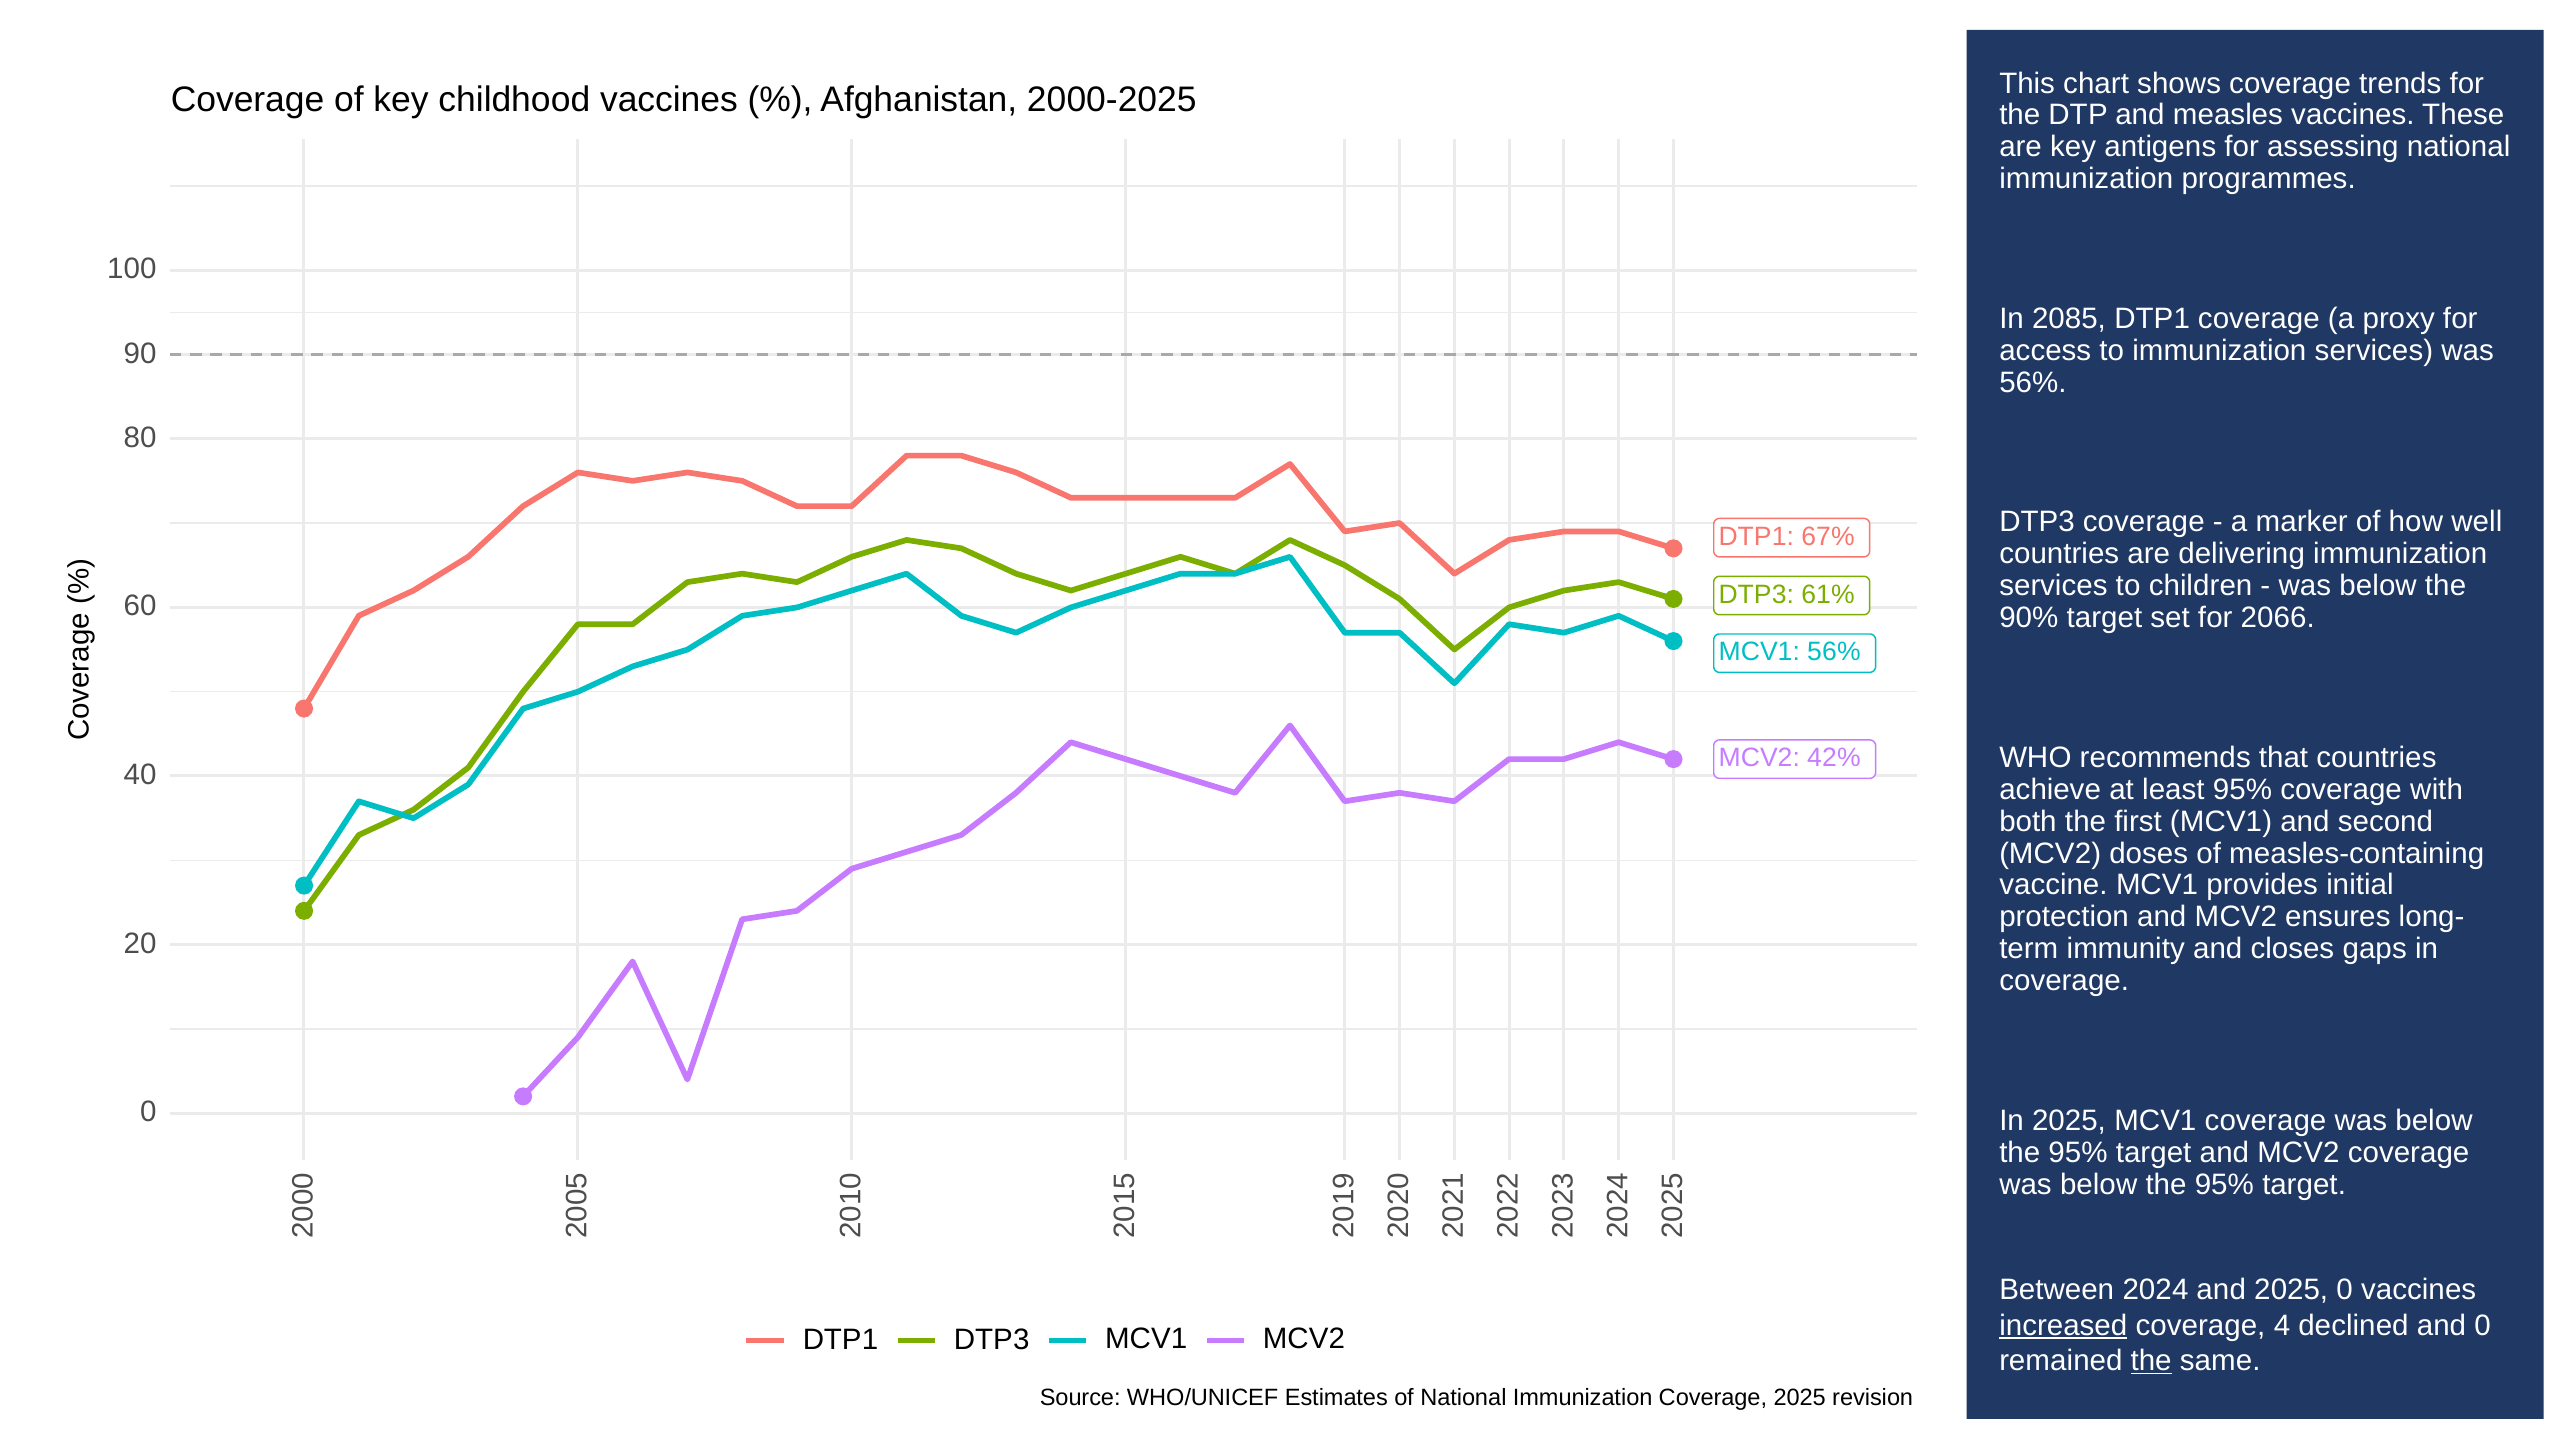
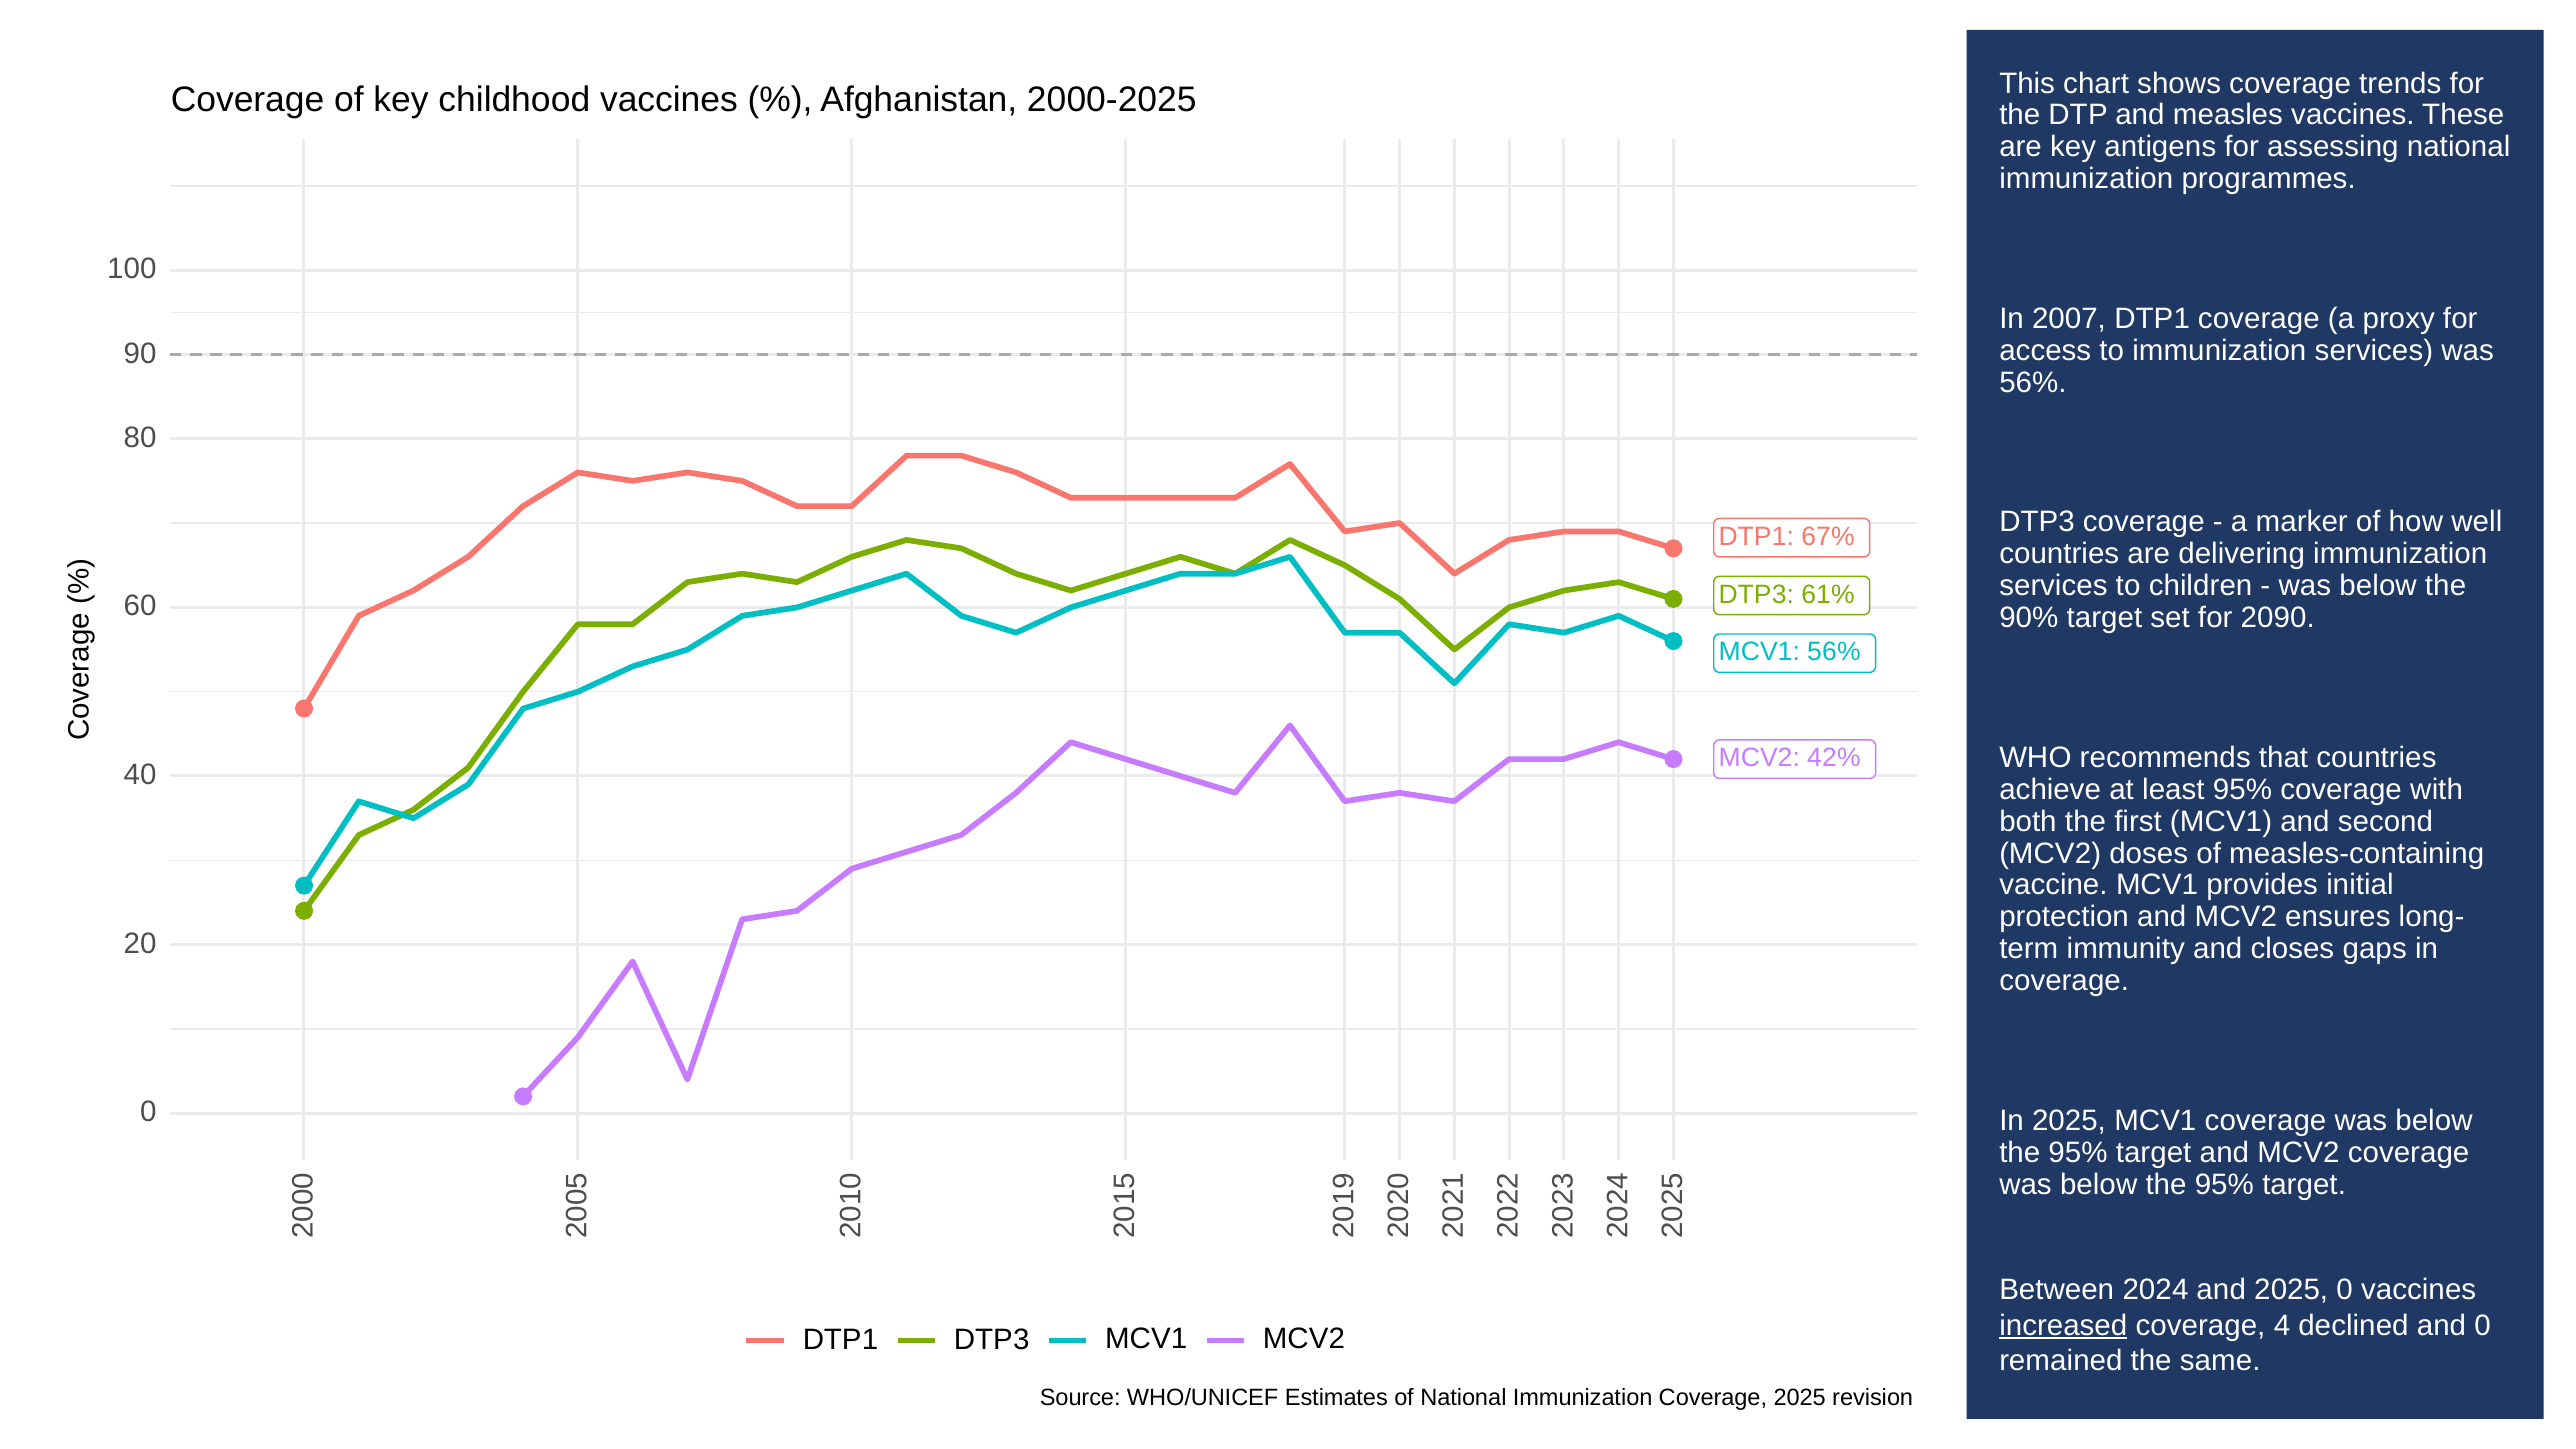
2085: 2085 -> 2007 (2069, 319)
2066: 2066 -> 2090 (2278, 618)
the underline: present -> none (2151, 1361)
